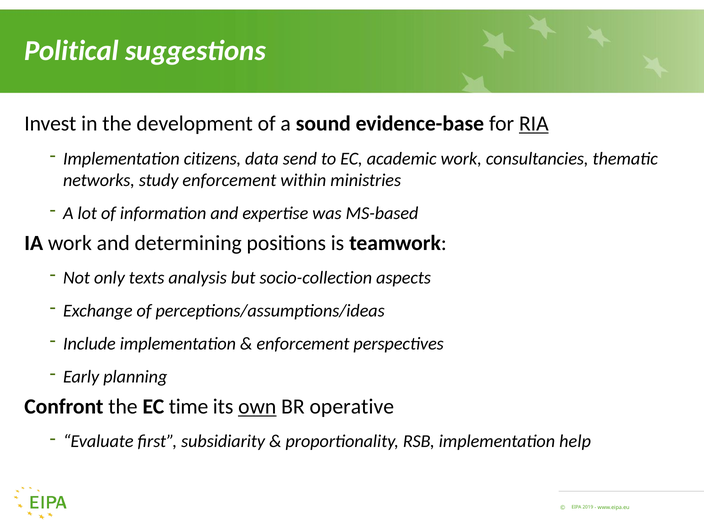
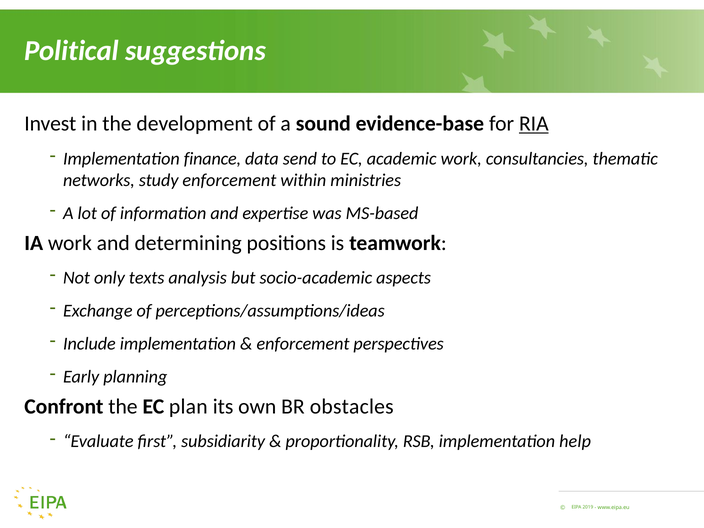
citizens: citizens -> finance (212, 159)
socio-collection: socio-collection -> socio-academic (316, 278)
time: time -> plan (188, 407)
own underline: present -> none (257, 407)
operative: operative -> obstacles (352, 407)
